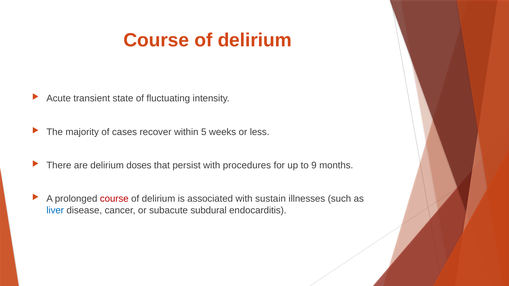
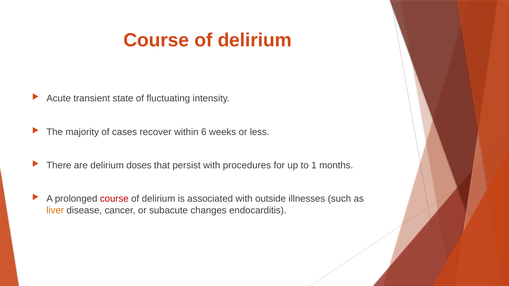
5: 5 -> 6 (204, 132)
9: 9 -> 1 (314, 166)
sustain: sustain -> outside (271, 199)
liver colour: blue -> orange (55, 211)
subdural: subdural -> changes (209, 211)
